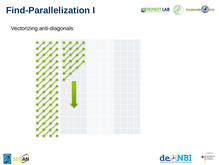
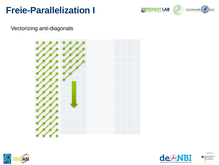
Find-Parallelization: Find-Parallelization -> Freie-Parallelization (48, 10)
